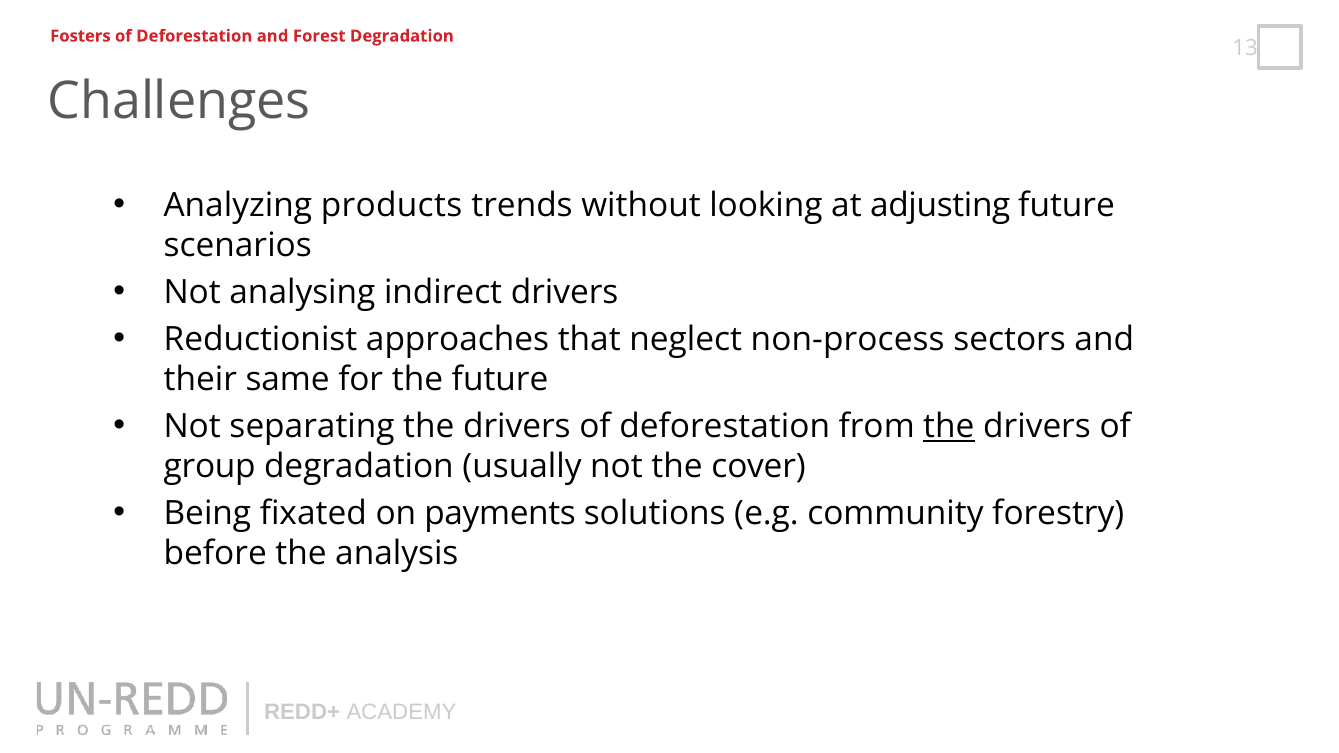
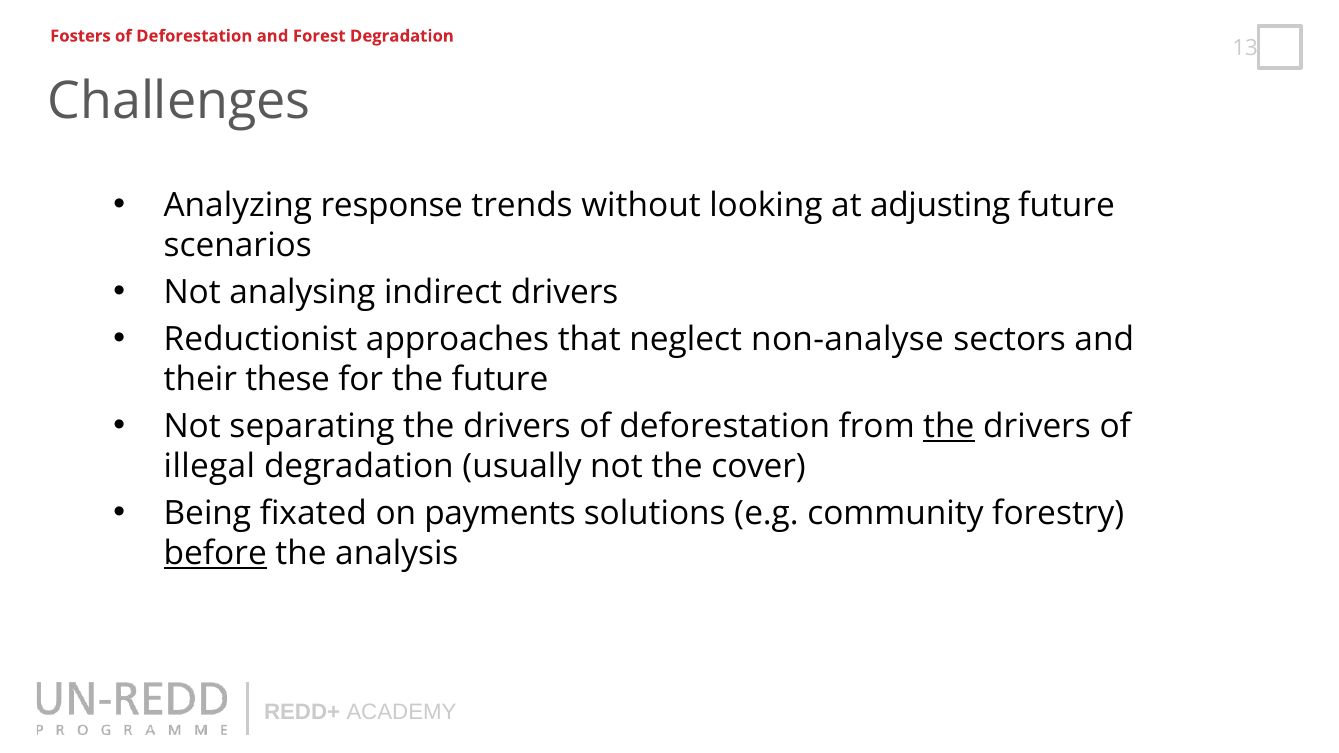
products: products -> response (392, 205)
non-process: non-process -> non-analyse (848, 339)
same: same -> these (288, 379)
group: group -> illegal (209, 466)
before underline: none -> present (215, 553)
